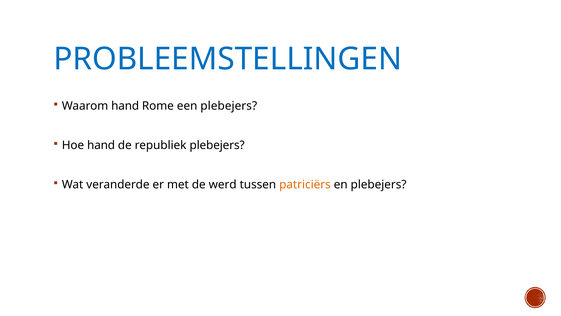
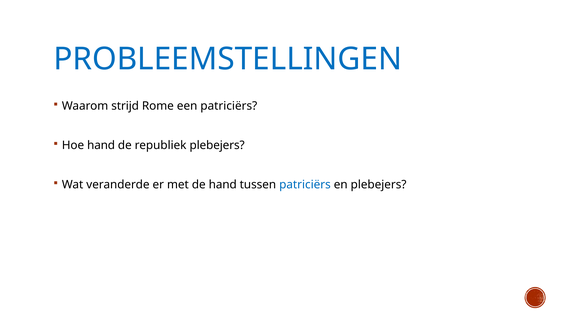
Waarom hand: hand -> strijd (125, 106)
een plebejers: plebejers -> patriciërs (229, 106)
de werd: werd -> hand (223, 184)
patriciërs colour: orange -> blue (305, 184)
